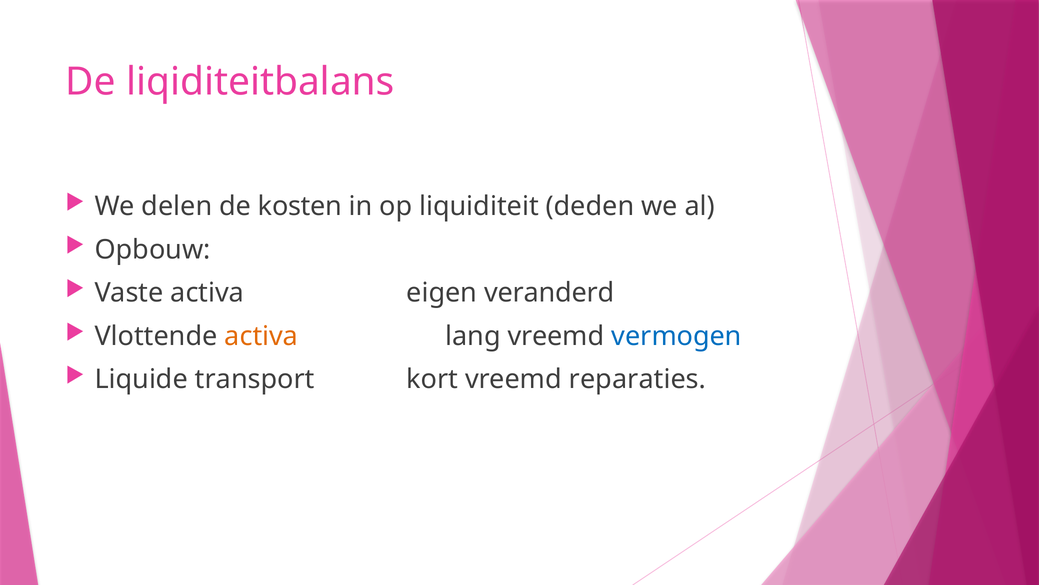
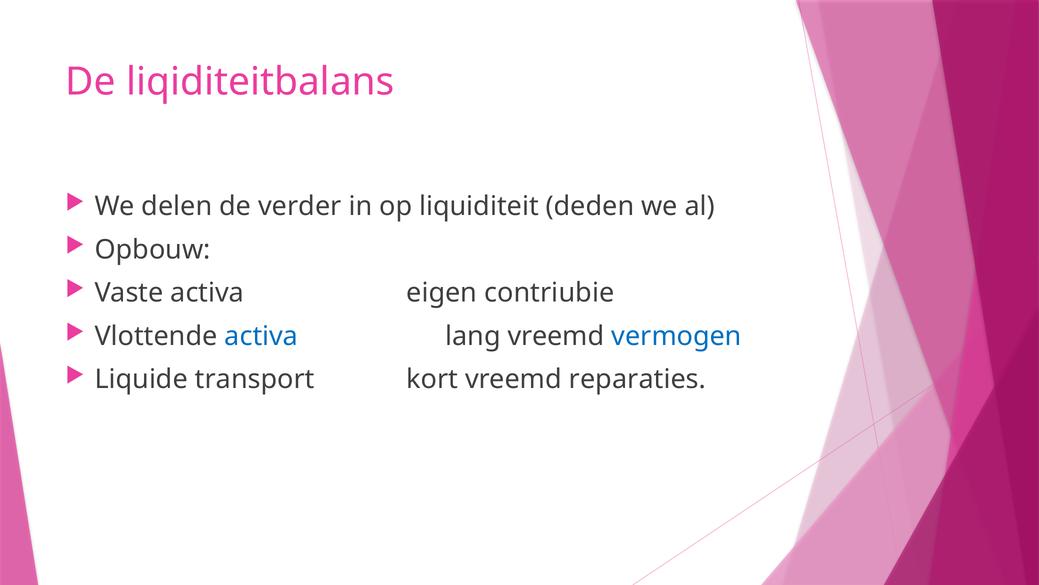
kosten: kosten -> verder (300, 206)
veranderd: veranderd -> contriubie (549, 293)
activa colour: orange -> blue (261, 336)
